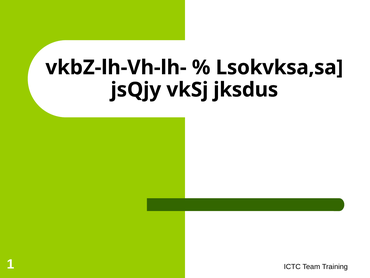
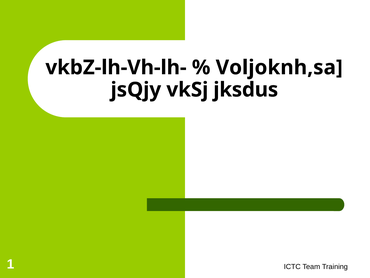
Lsokvksa,sa: Lsokvksa,sa -> Voljoknh,sa (279, 67)
